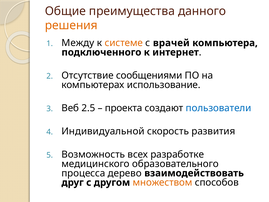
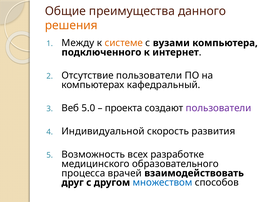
врачей: врачей -> вузами (171, 43)
Отсутствие сообщениями: сообщениями -> пользователи (149, 75)
использование: использование -> кафедральный (164, 85)
2.5: 2.5 -> 5.0 (88, 108)
пользователи colour: blue -> purple (219, 108)
дерево: дерево -> врачей (125, 173)
множеством colour: orange -> blue (163, 182)
